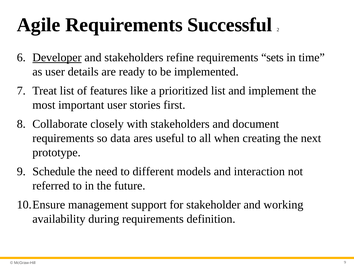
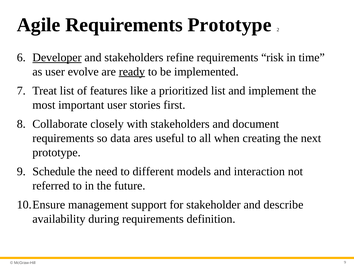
Requirements Successful: Successful -> Prototype (230, 25)
sets: sets -> risk (272, 57)
details: details -> evolve (83, 71)
ready underline: none -> present (132, 71)
working: working -> describe (283, 204)
